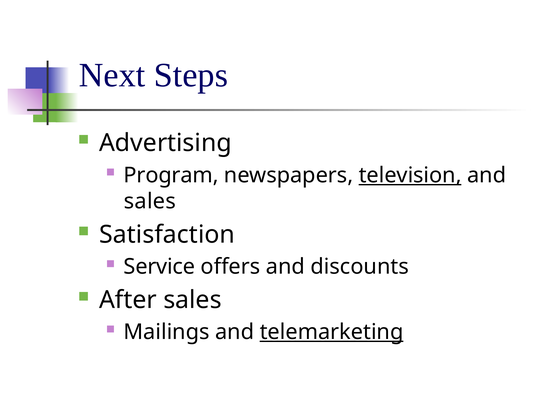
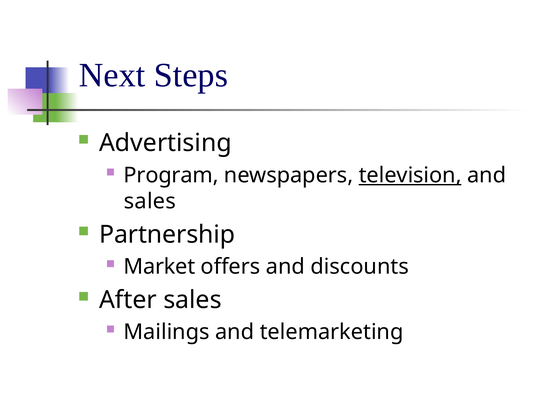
Satisfaction: Satisfaction -> Partnership (167, 235)
Service: Service -> Market (159, 267)
telemarketing underline: present -> none (332, 332)
